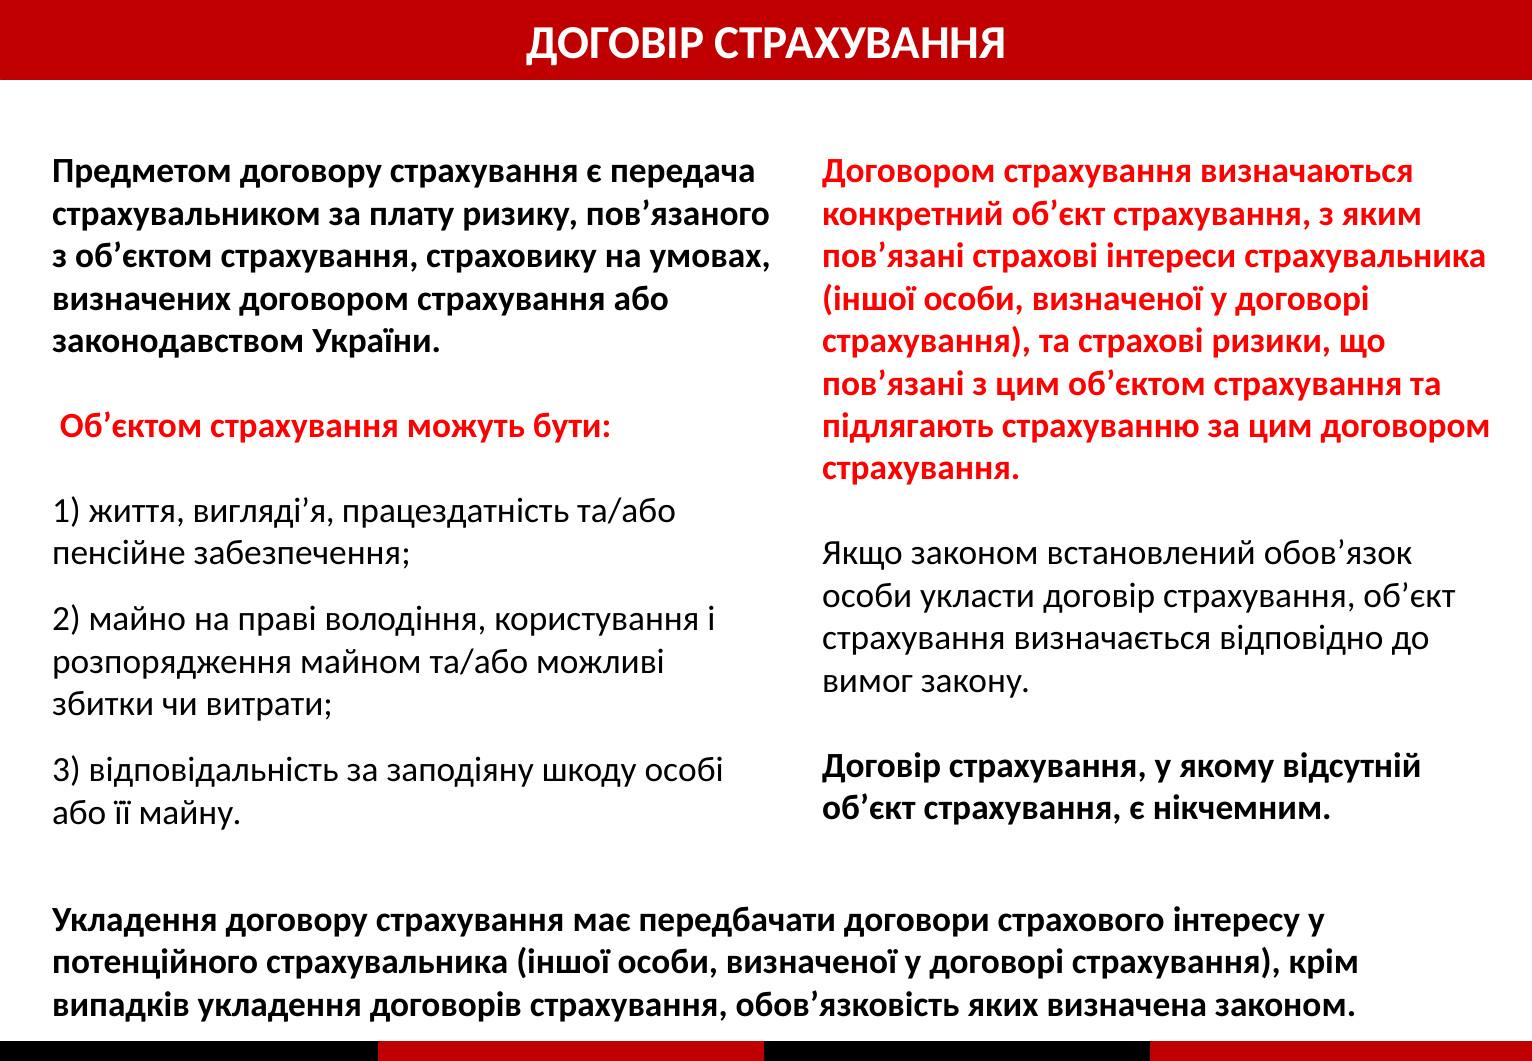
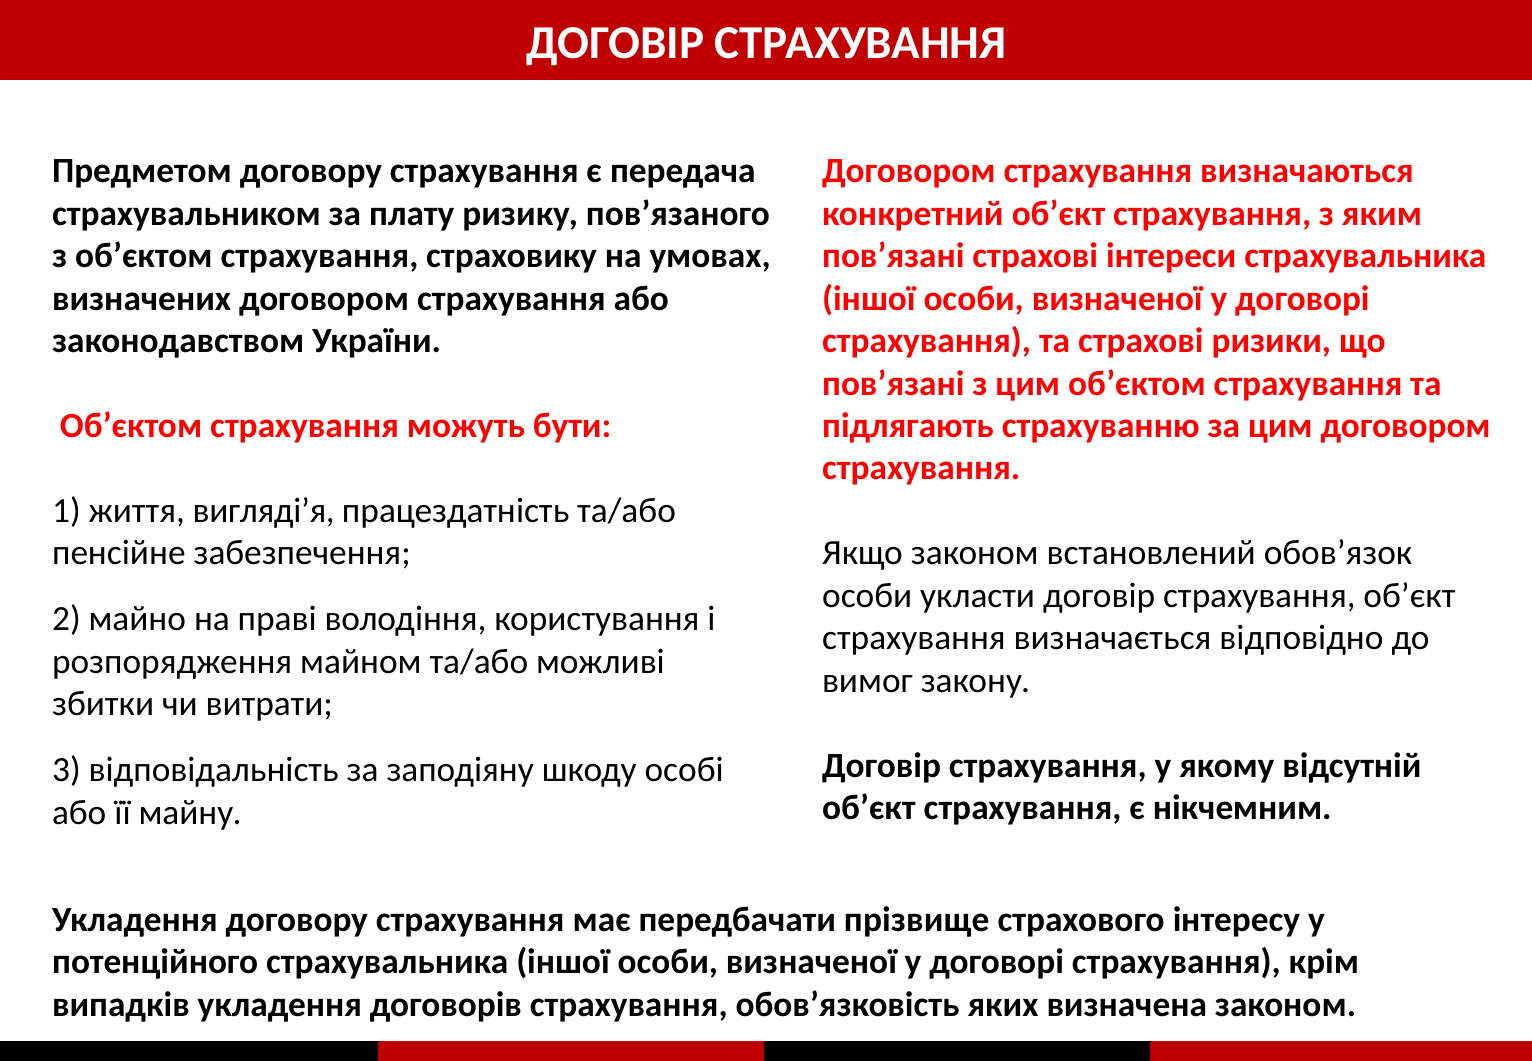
договори: договори -> прізвище (917, 919)
